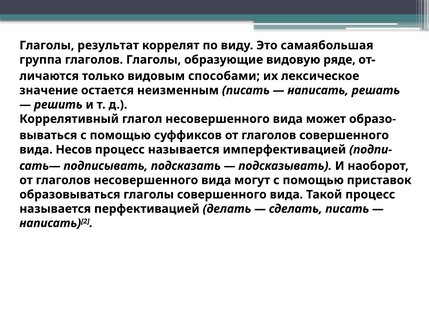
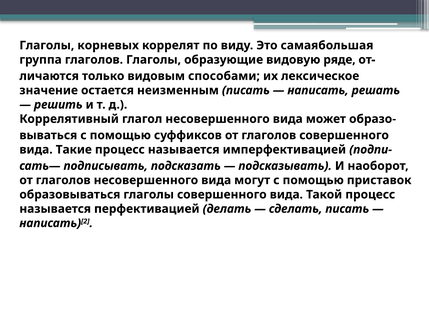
результат: результат -> корневых (108, 45)
Несов: Несов -> Такие (74, 149)
